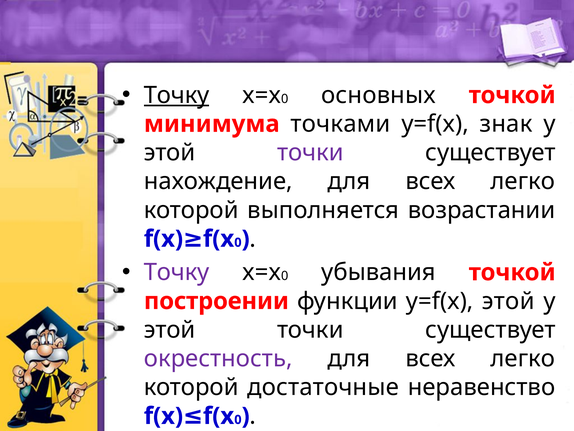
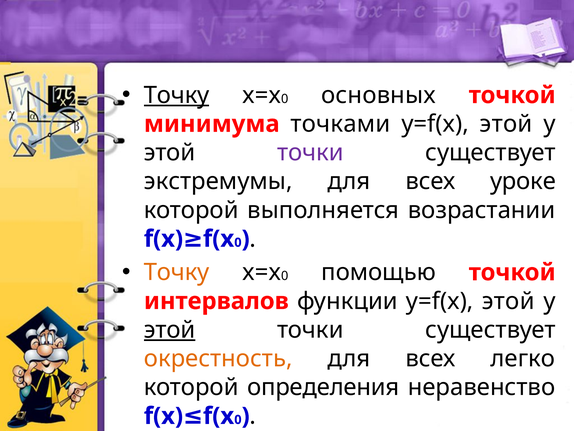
знак: знак -> этой (506, 124)
нахождение: нахождение -> экстремумы (218, 181)
легко: легко -> уроке (523, 181)
Точку colour: purple -> orange (177, 272)
убывания: убывания -> помощью (379, 272)
построении: построении -> интервалов (216, 301)
этой underline: none -> present (170, 330)
окрестность colour: purple -> orange (218, 358)
достаточные: достаточные -> определения (323, 387)
